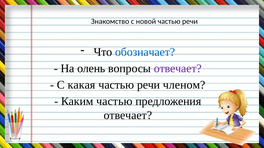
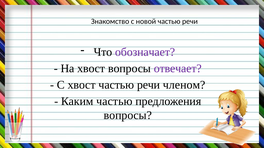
обозначает colour: blue -> purple (145, 52)
На олень: олень -> хвост (91, 69)
С какая: какая -> хвост (82, 85)
отвечает: отвечает -> вопросы (128, 116)
